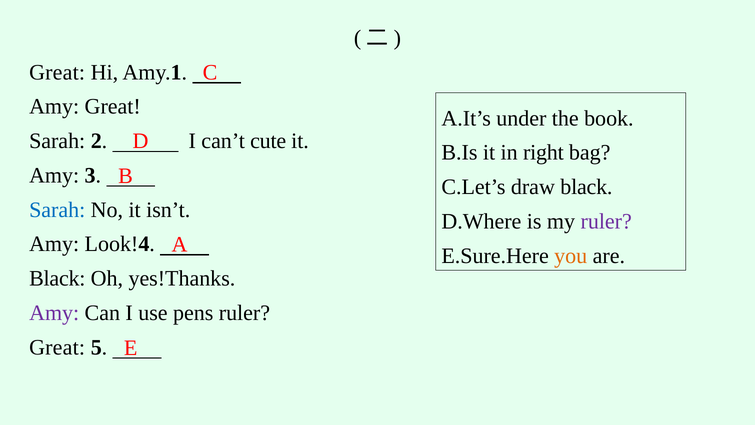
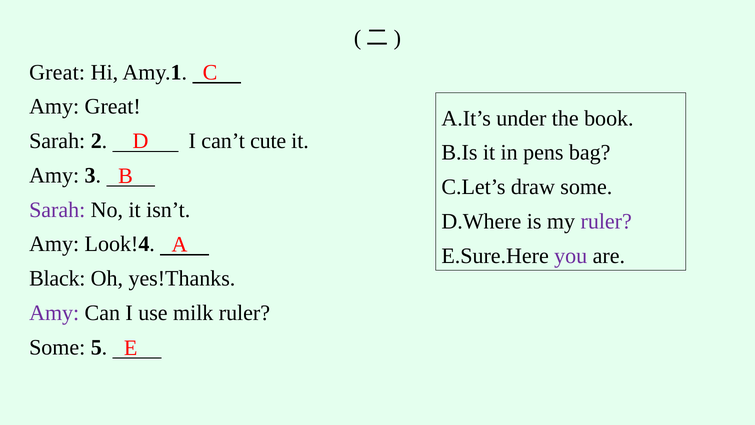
right: right -> pens (543, 153)
draw black: black -> some (586, 187)
Sarah colour: blue -> purple (57, 210)
you colour: orange -> purple (571, 256)
pens: pens -> milk (193, 313)
Great: Great -> Some (57, 347)
